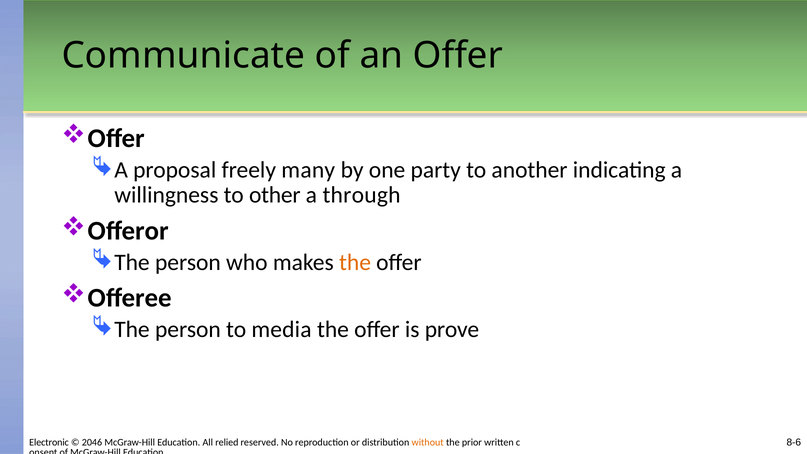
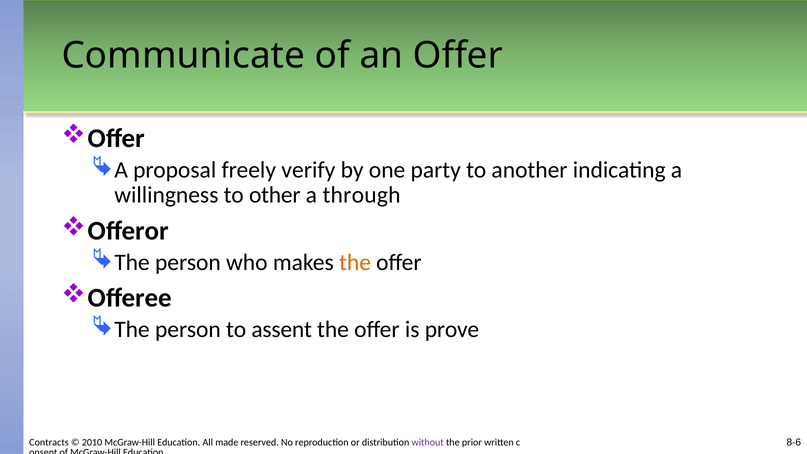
many: many -> verify (308, 170)
media: media -> assent (282, 329)
Electronic: Electronic -> Contracts (49, 442)
2046: 2046 -> 2010 (92, 442)
relied: relied -> made (227, 442)
without colour: orange -> purple (428, 442)
